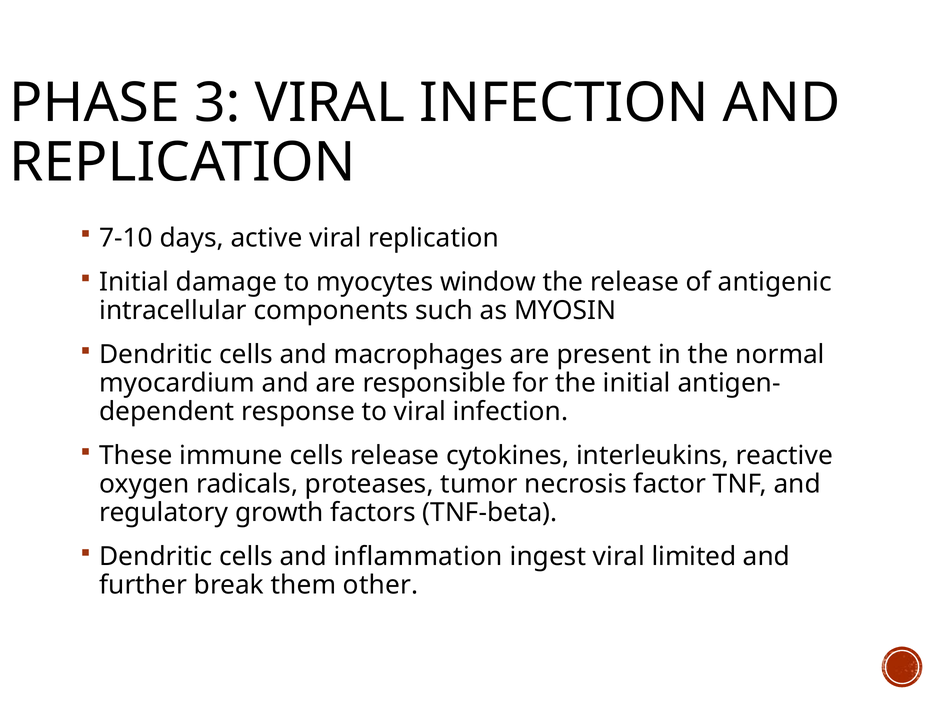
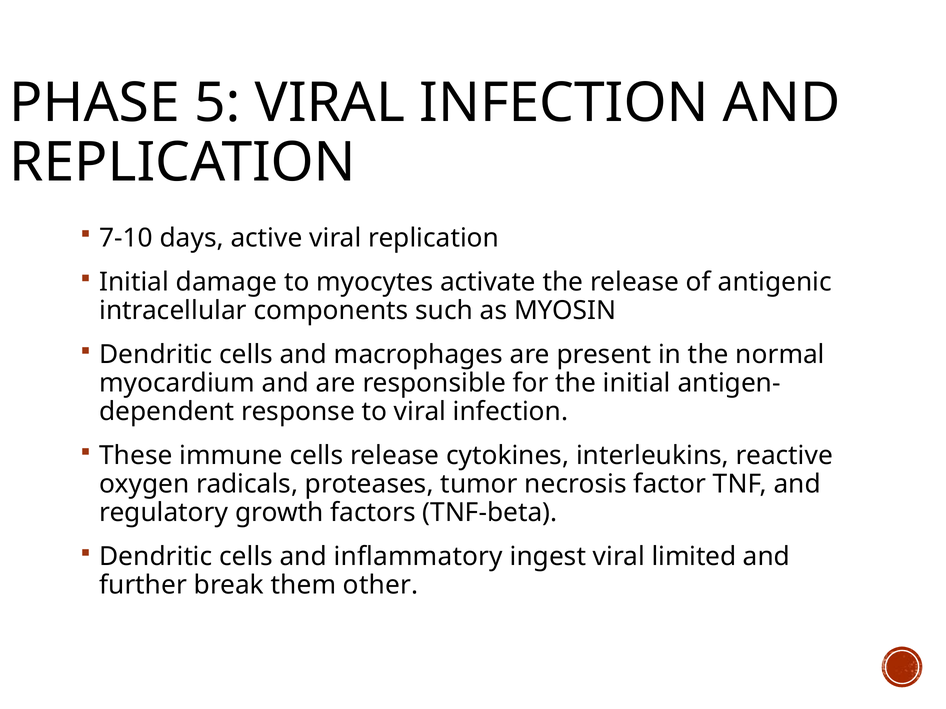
3: 3 -> 5 (217, 103)
window: window -> activate (488, 282)
inflammation: inflammation -> inflammatory (418, 557)
